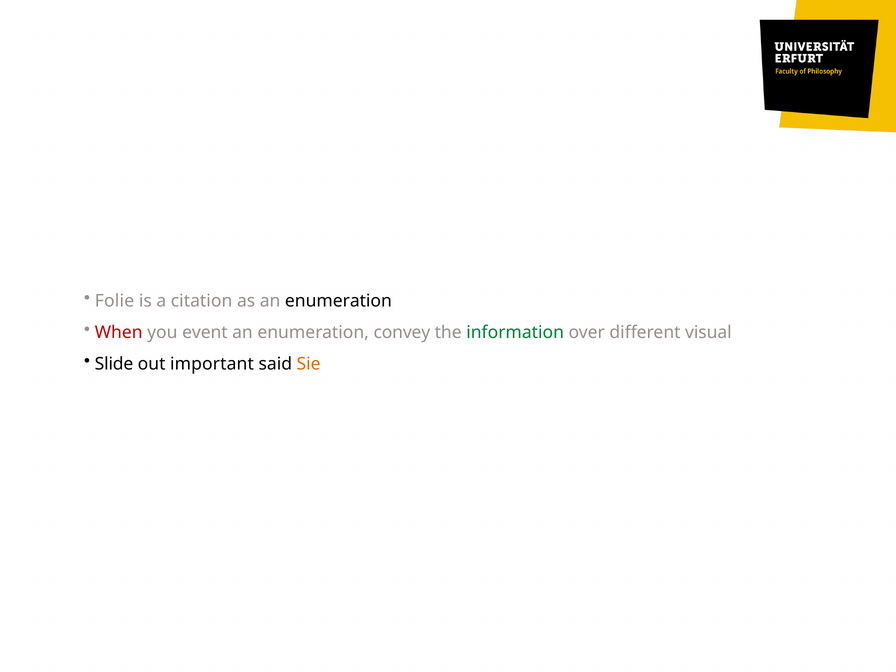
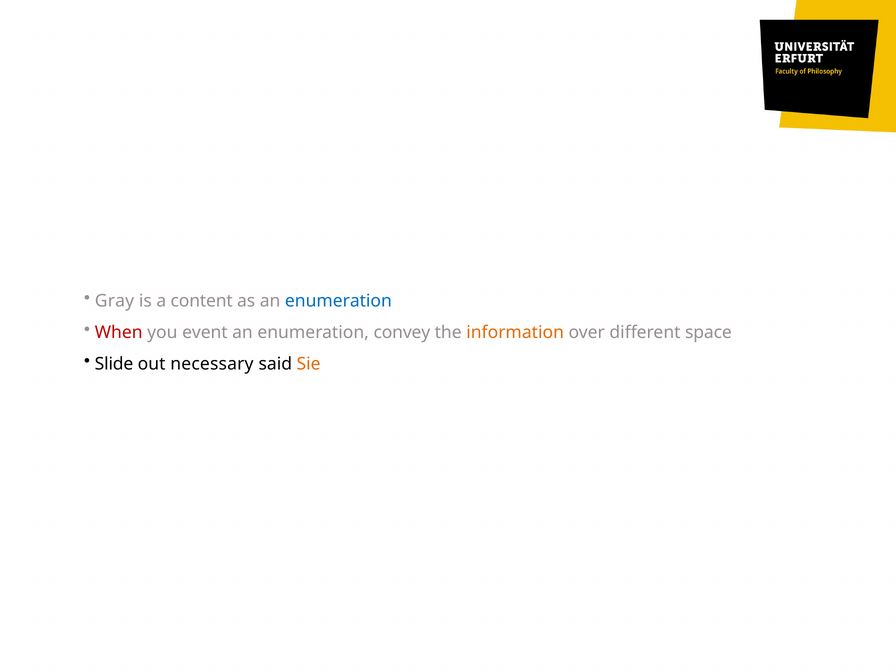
Folie: Folie -> Gray (114, 301)
citation: citation -> content (202, 301)
enumeration colour: black -> blue (338, 301)
information colour: green -> orange (515, 332)
visual: visual -> space (708, 332)
important: important -> necessary (212, 364)
